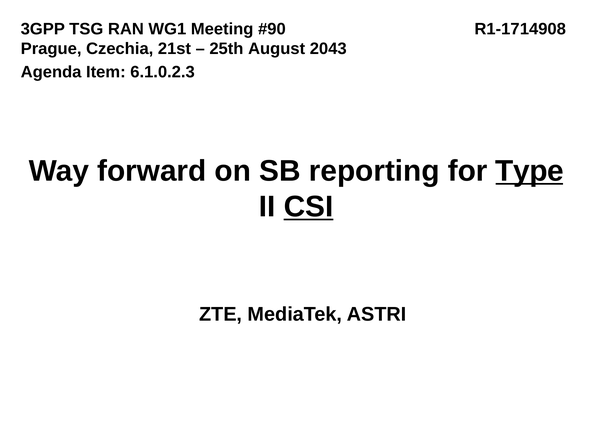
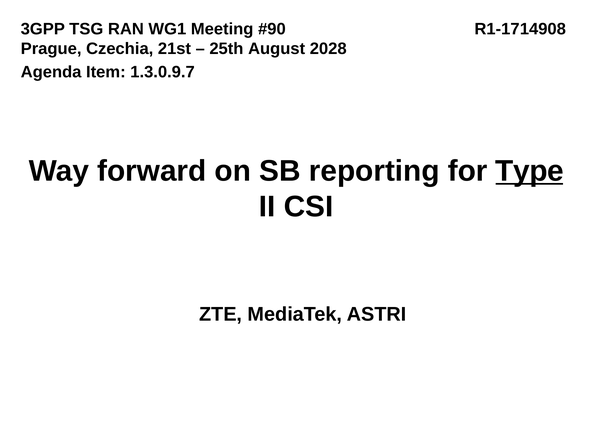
2043: 2043 -> 2028 (328, 49)
6.1.0.2.3: 6.1.0.2.3 -> 1.3.0.9.7 (163, 72)
CSI underline: present -> none (309, 207)
